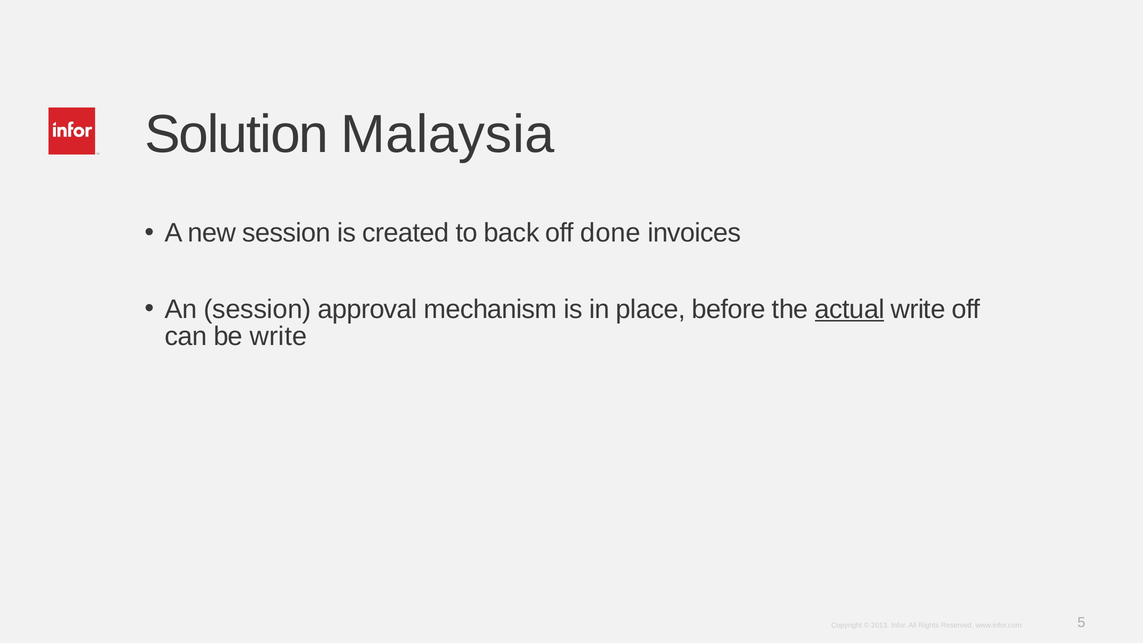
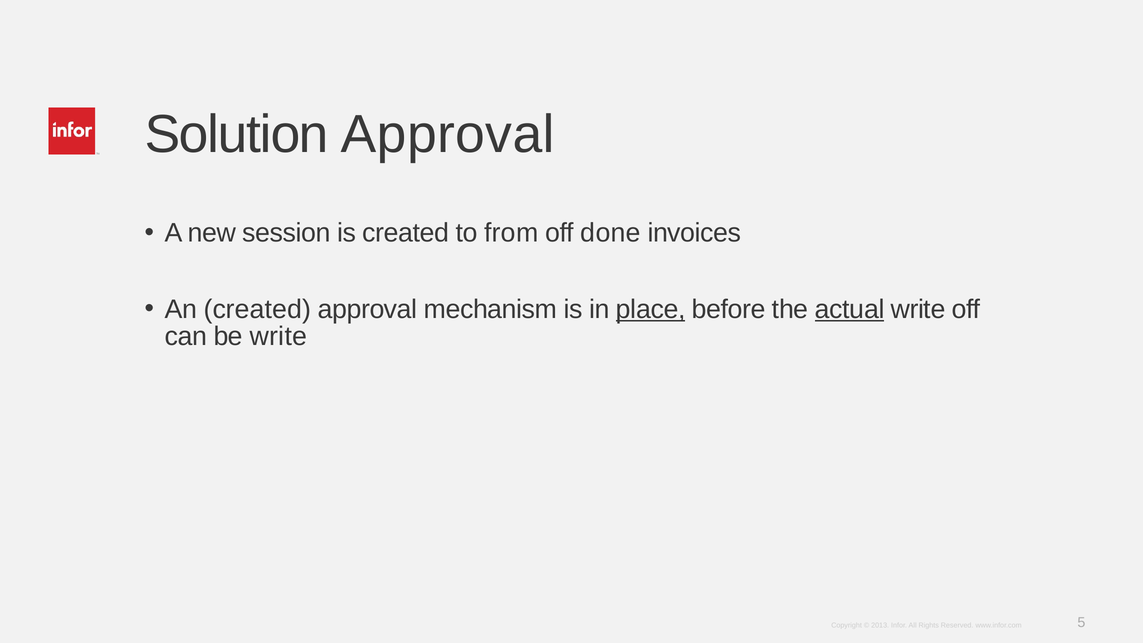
Solution Malaysia: Malaysia -> Approval (448, 134)
back: back -> from (511, 233)
An session: session -> created (257, 309)
place underline: none -> present (651, 309)
